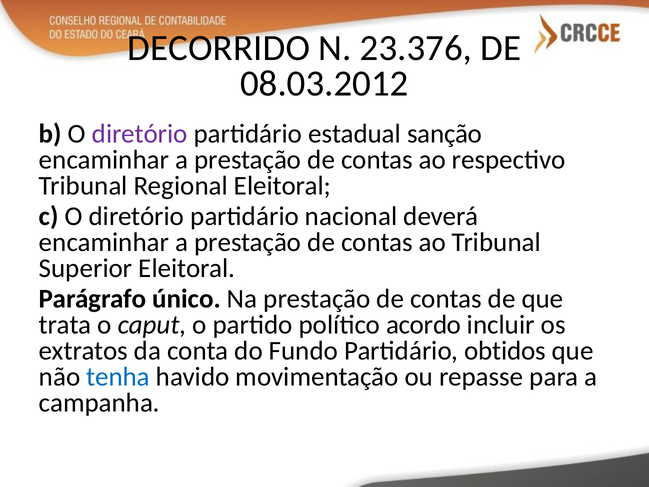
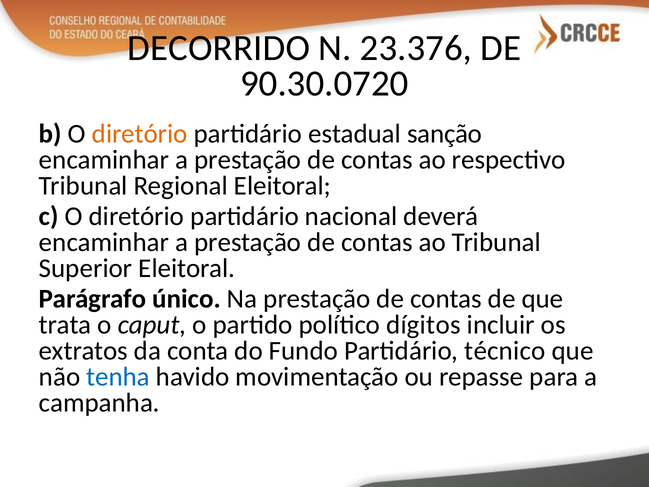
08.03.2012: 08.03.2012 -> 90.30.0720 (324, 83)
diretório colour: purple -> orange (140, 134)
acordo: acordo -> dígitos (423, 325)
obtidos: obtidos -> técnico (505, 351)
